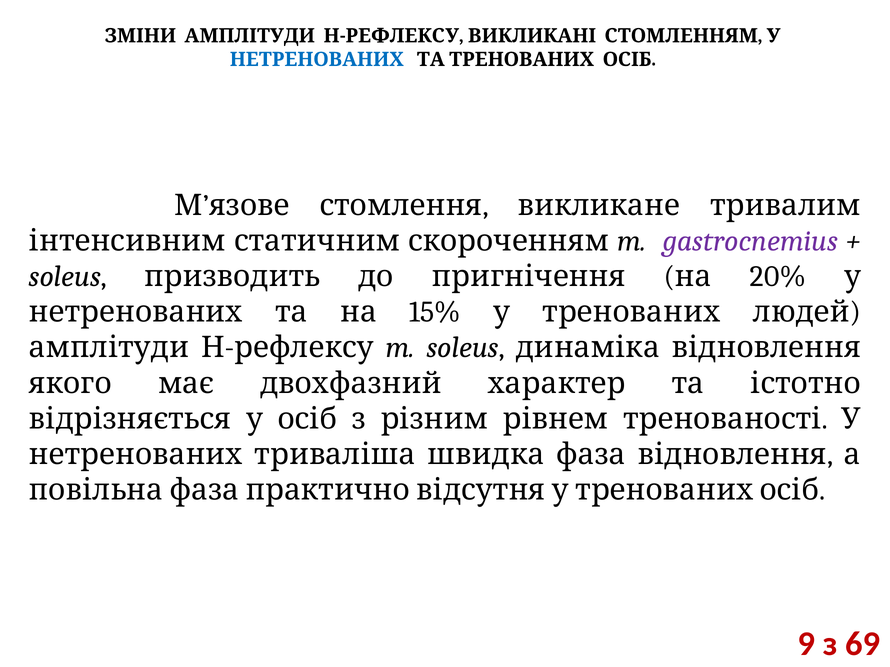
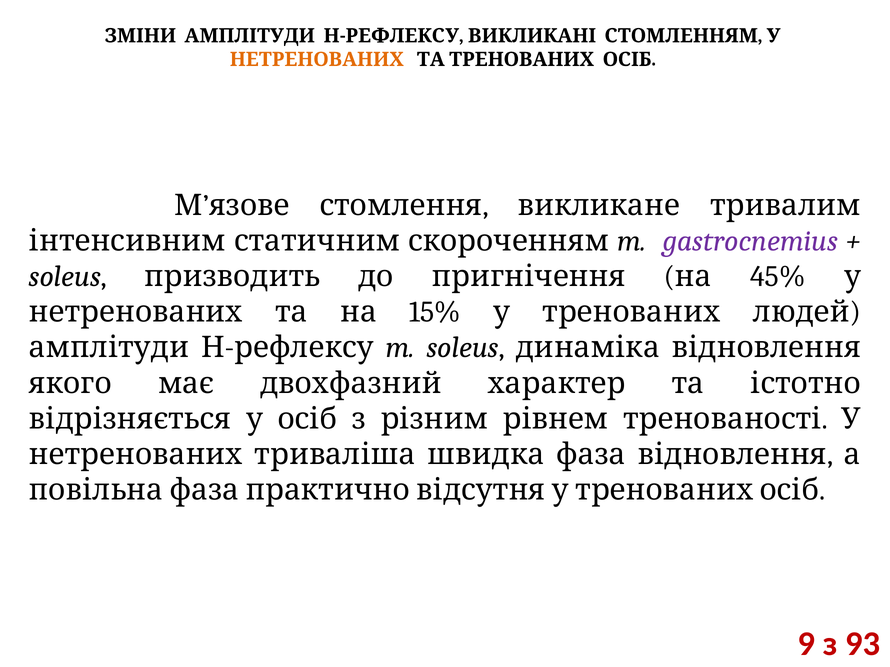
НЕТРЕНОВАНИХ colour: blue -> orange (317, 59)
20%: 20% -> 45% (778, 277)
69: 69 -> 93 (863, 644)
